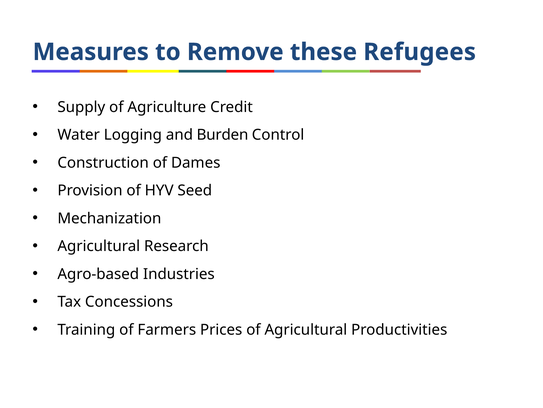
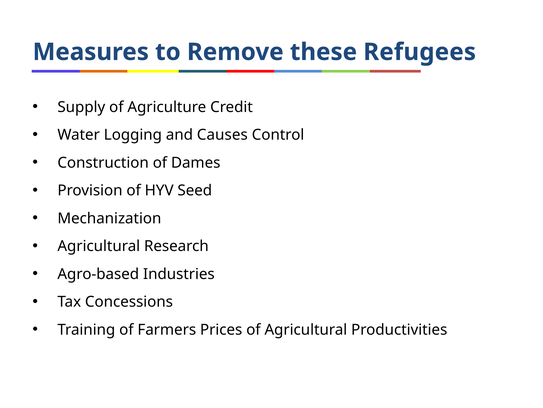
Burden: Burden -> Causes (222, 135)
